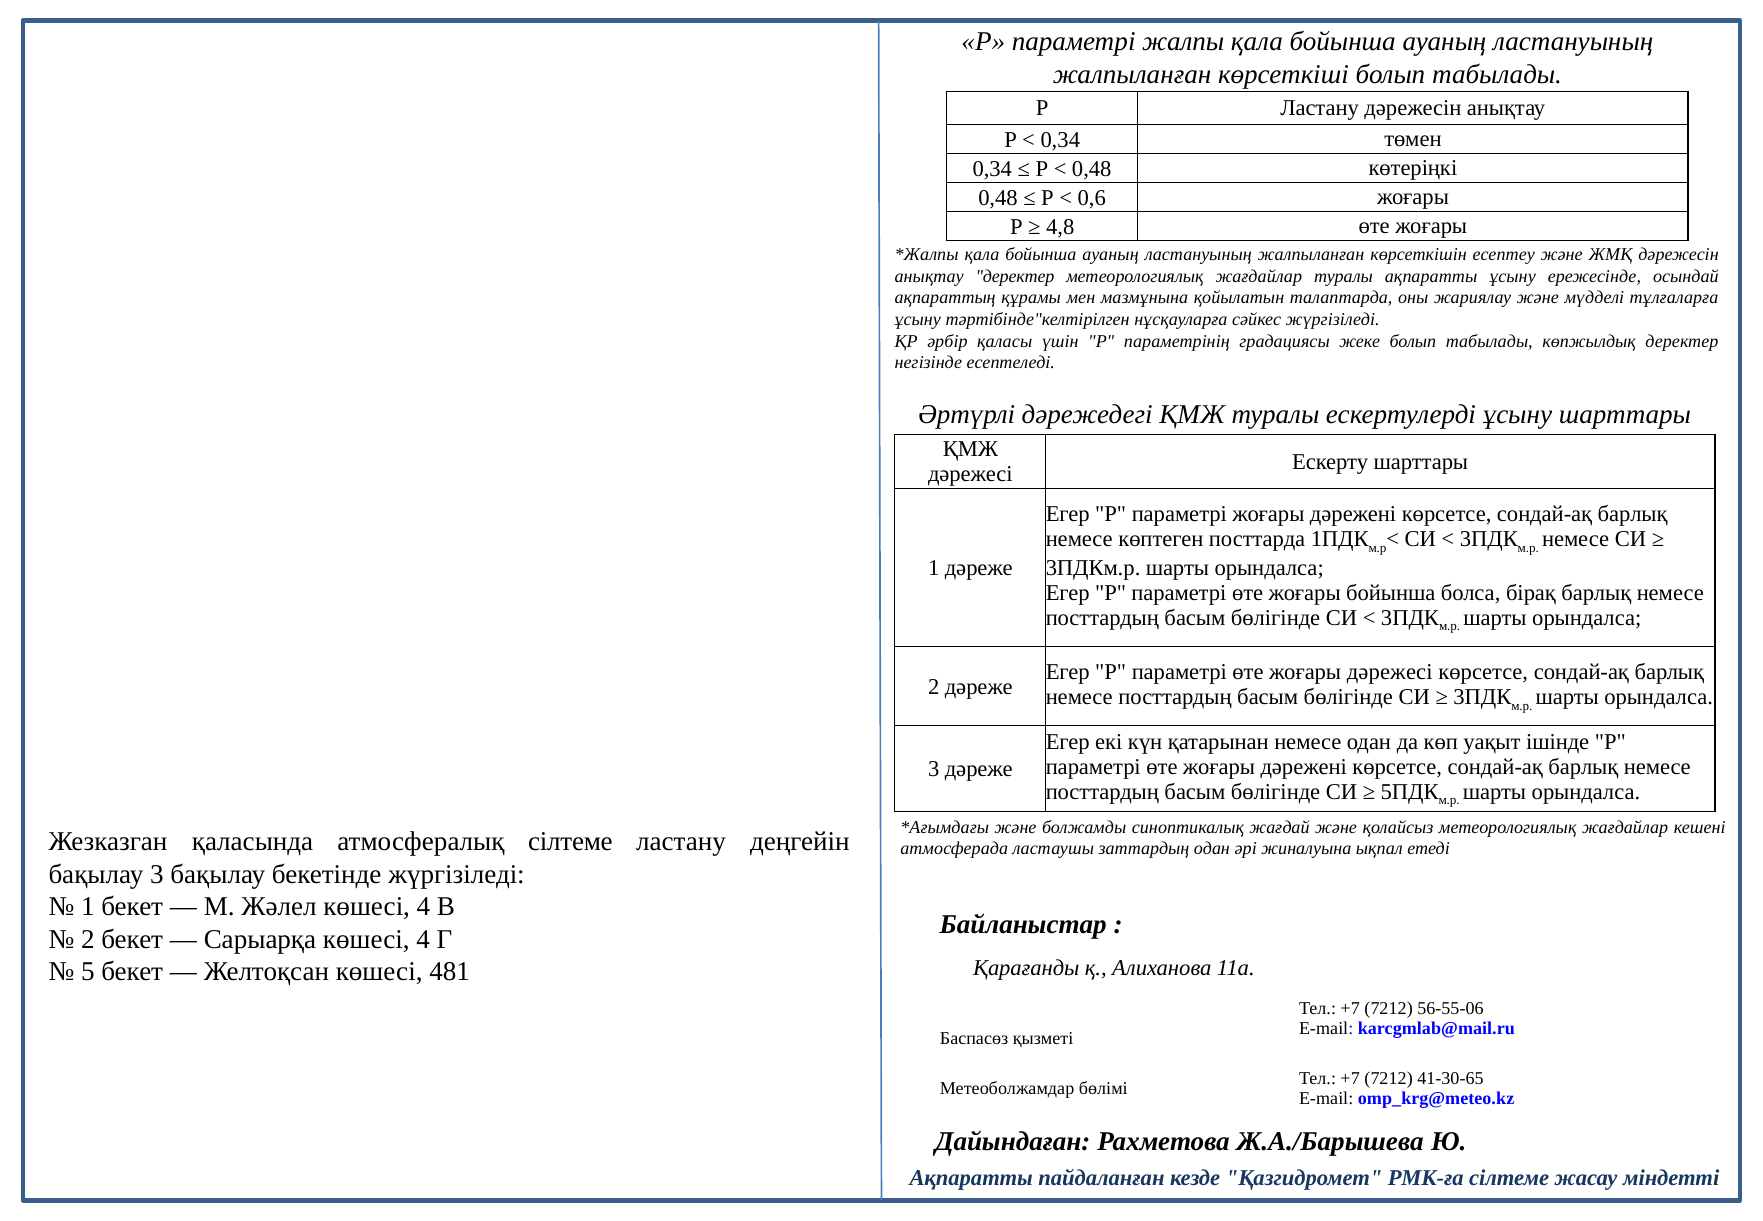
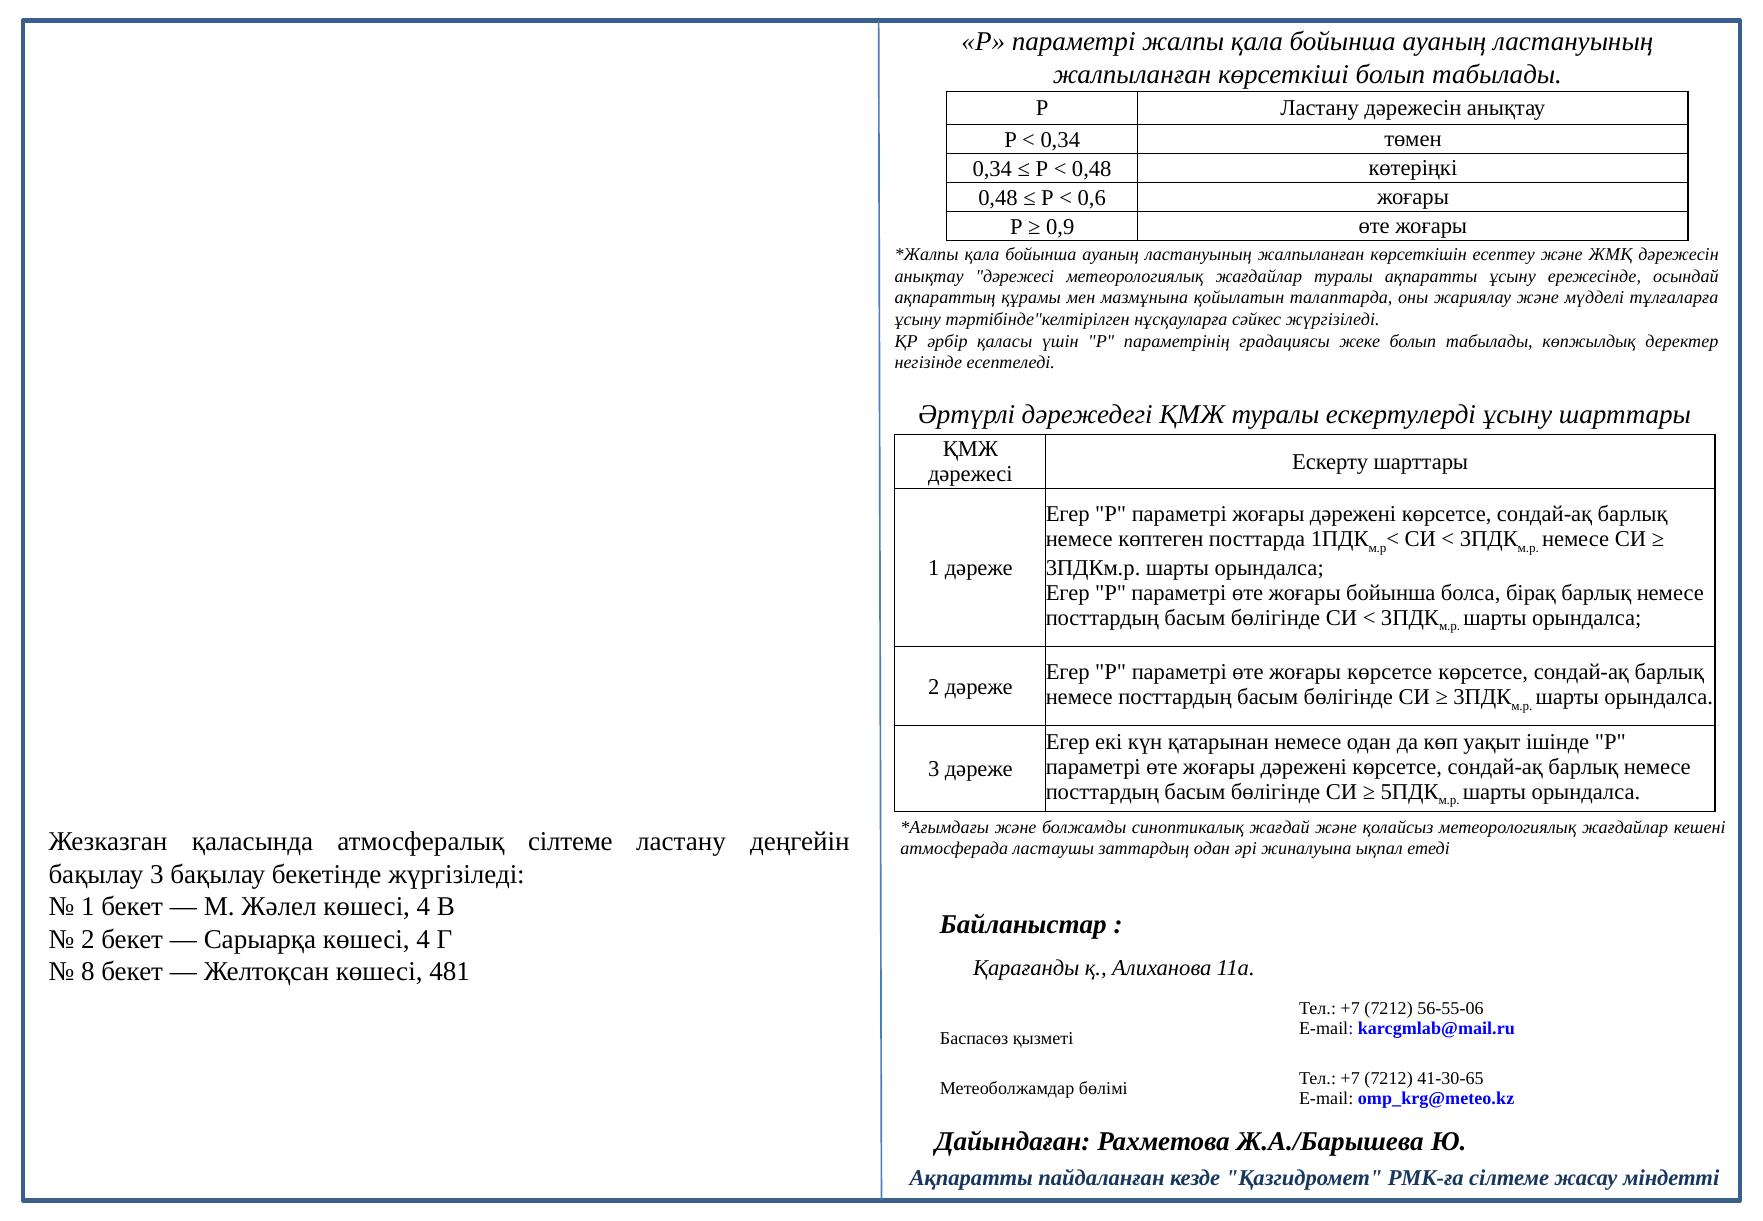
4,8: 4,8 -> 0,9 (1060, 227)
анықтау деректер: деректер -> дәрежесі (1015, 276)
жоғары дәрежесі: дәрежесі -> көрсетсе (1390, 672)
5: 5 -> 8 (88, 972)
